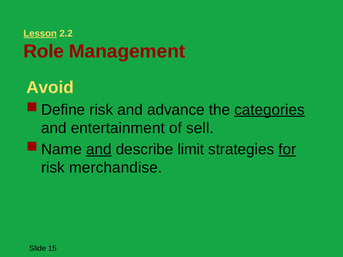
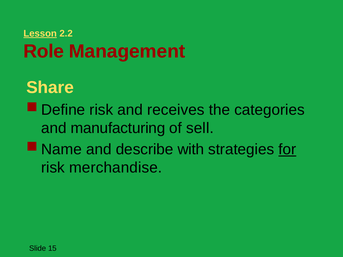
Avoid: Avoid -> Share (50, 88)
advance: advance -> receives (176, 110)
categories underline: present -> none (270, 110)
entertainment: entertainment -> manufacturing (118, 128)
and underline: present -> none (99, 150)
limit: limit -> with (191, 150)
